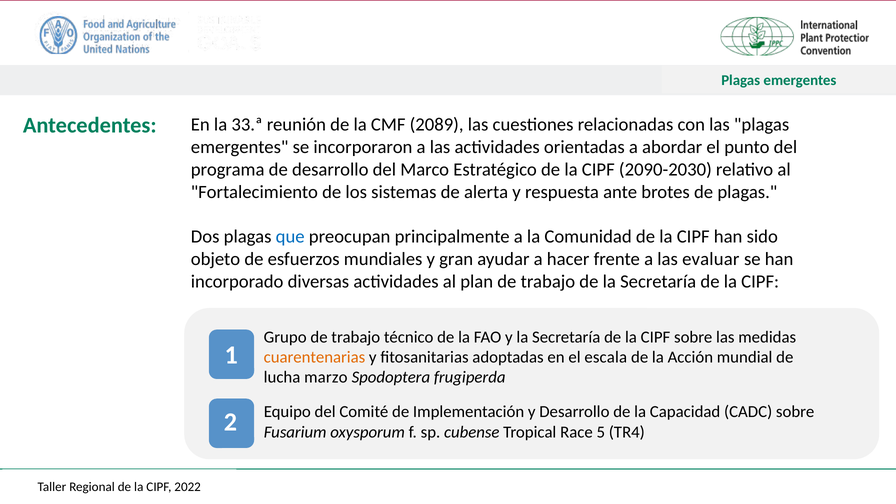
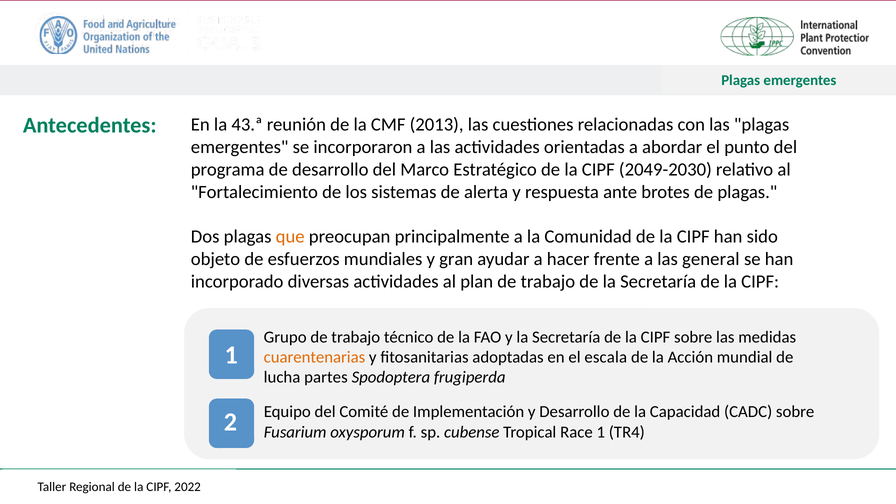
33.ª: 33.ª -> 43.ª (247, 125)
2089: 2089 -> 2013 (437, 125)
2090-2030: 2090-2030 -> 2049-2030 (665, 170)
que colour: blue -> orange (290, 237)
evaluar: evaluar -> general (711, 259)
marzo: marzo -> partes (326, 377)
Race 5: 5 -> 1 (601, 432)
